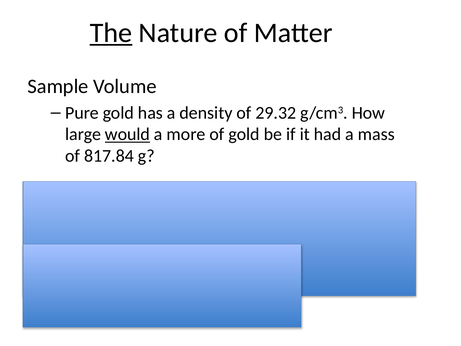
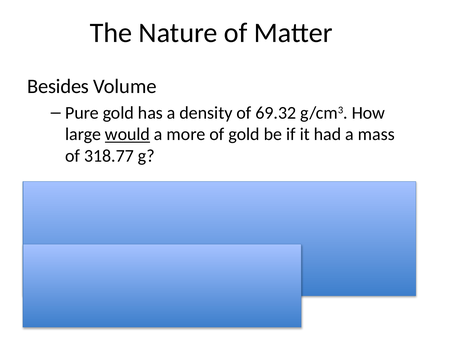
The underline: present -> none (111, 33)
Sample: Sample -> Besides (58, 86)
29.32: 29.32 -> 69.32 (276, 113)
817.84: 817.84 -> 318.77 (109, 156)
